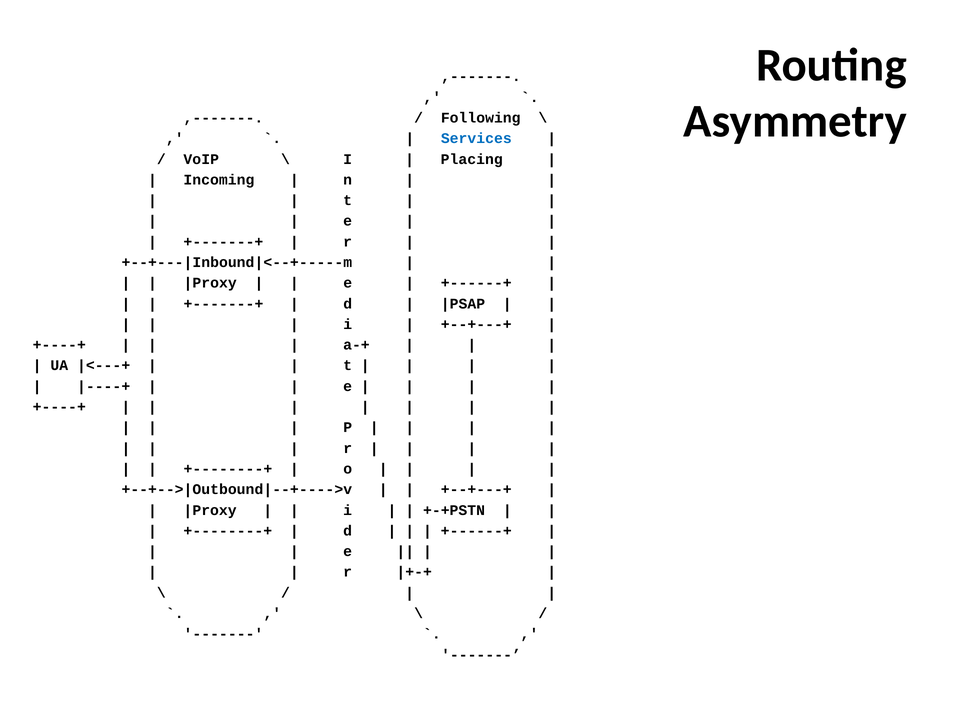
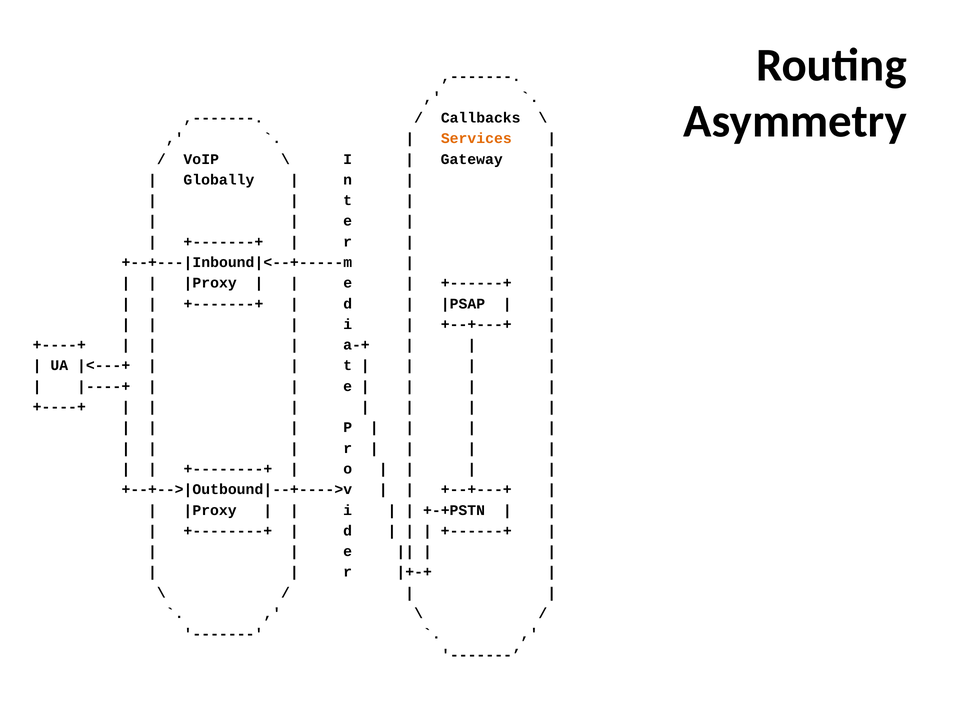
Following: Following -> Callbacks (481, 118)
Services colour: blue -> orange (476, 139)
Placing: Placing -> Gateway (472, 159)
Incoming: Incoming -> Globally (219, 180)
